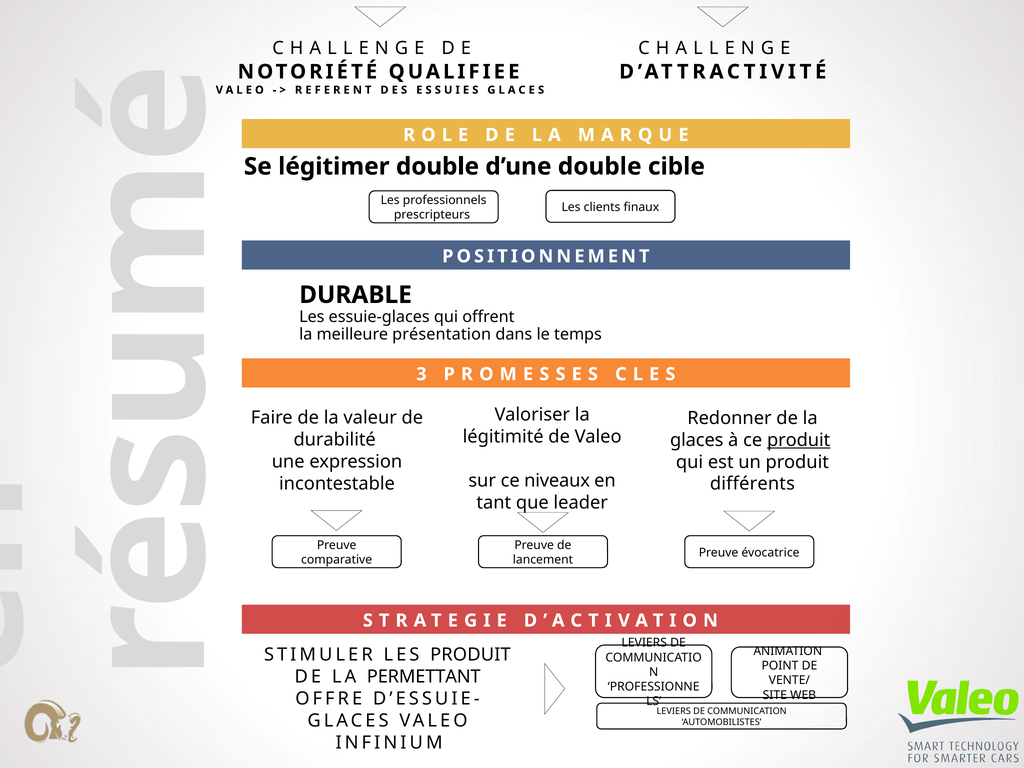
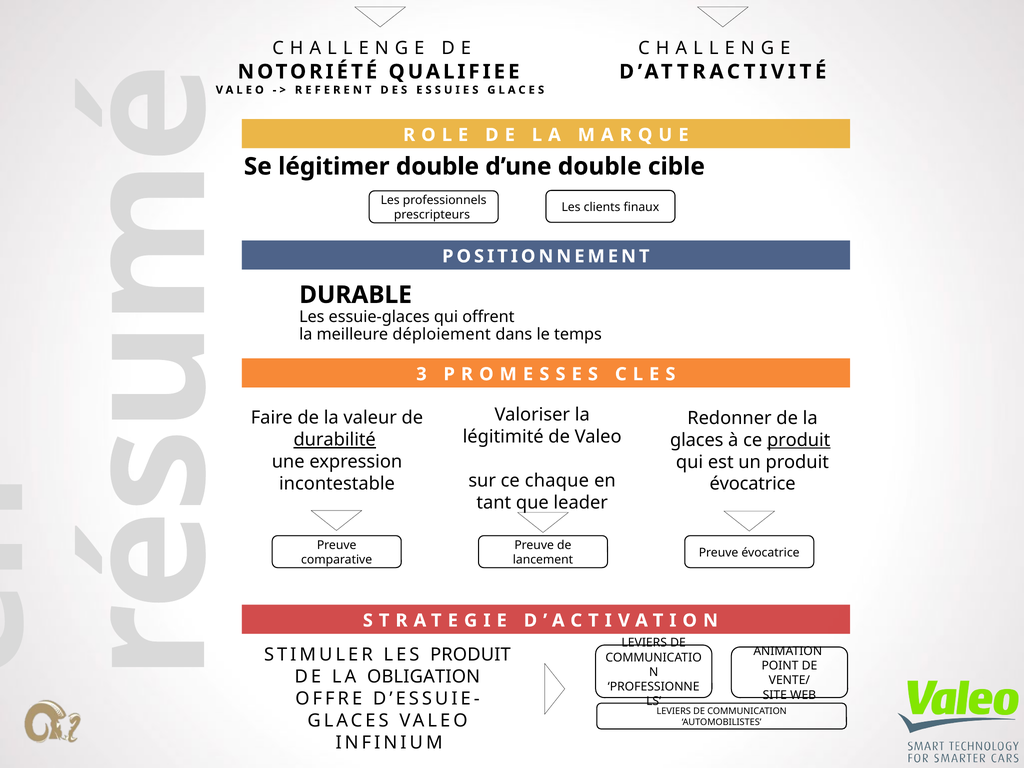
présentation: présentation -> déploiement (442, 334)
durabilité underline: none -> present (335, 440)
niveaux: niveaux -> chaque (557, 481)
différents: différents -> évocatrice (753, 484)
PERMETTANT: PERMETTANT -> OBLIGATION (424, 677)
